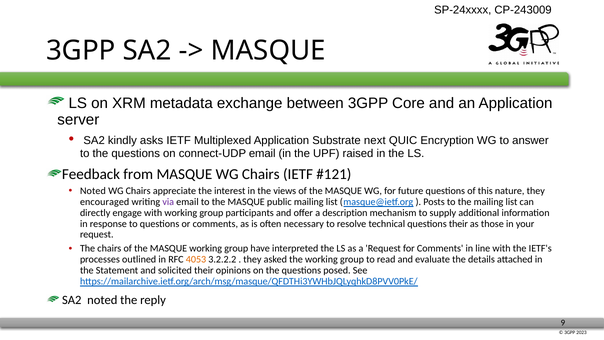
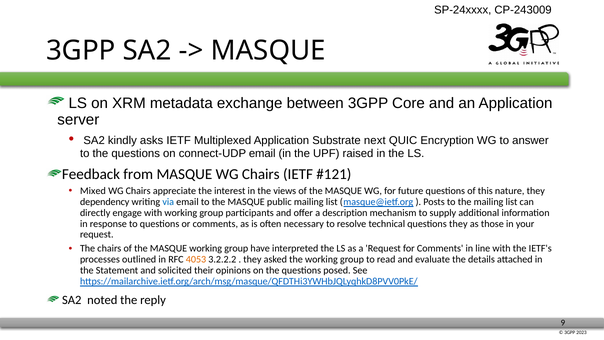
Noted: Noted -> Mixed (93, 191)
encouraged: encouraged -> dependency (105, 202)
via colour: purple -> blue (168, 202)
questions their: their -> they (458, 224)
